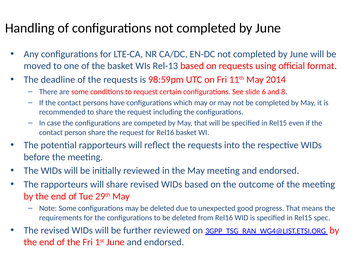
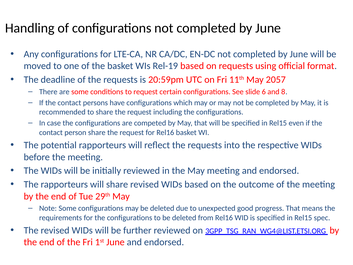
Rel-13: Rel-13 -> Rel-19 (165, 66)
98:59pm: 98:59pm -> 20:59pm (166, 80)
2014: 2014 -> 2057 (276, 80)
